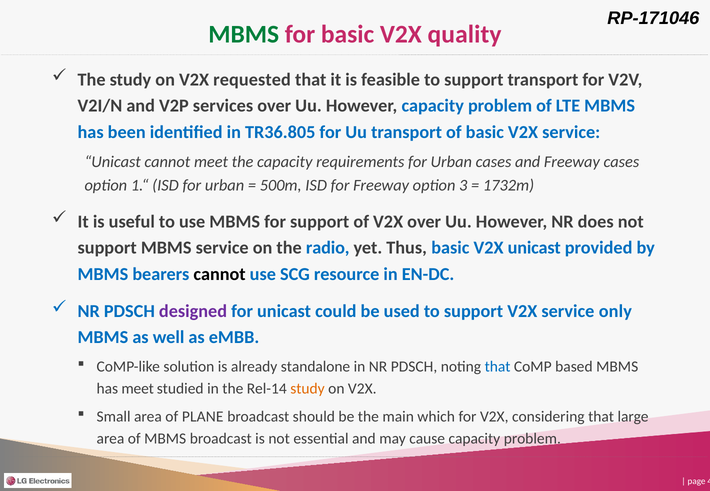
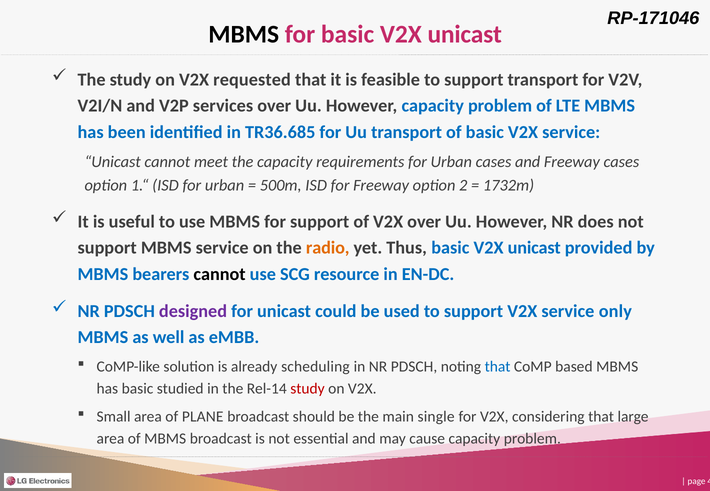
MBMS colour: green -> black (244, 34)
for basic V2X quality: quality -> unicast (465, 34)
TR36.805: TR36.805 -> TR36.685 (280, 132)
3: 3 -> 2 (463, 186)
radio colour: blue -> orange (328, 248)
standalone: standalone -> scheduling (315, 367)
has meet: meet -> basic (138, 389)
study colour: orange -> red (307, 389)
which: which -> single (436, 417)
